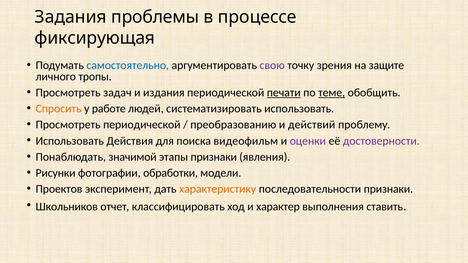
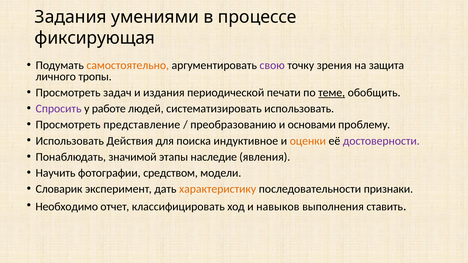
проблемы: проблемы -> умениями (155, 17)
самостоятельно colour: blue -> orange (128, 65)
защите: защите -> защита (386, 65)
печати underline: present -> none (284, 93)
Спросить colour: orange -> purple (59, 109)
Просмотреть периодической: периодической -> представление (142, 125)
действий: действий -> основами (312, 125)
видеофильм: видеофильм -> индуктивное (246, 141)
оценки colour: purple -> orange (308, 141)
этапы признаки: признаки -> наследие (214, 157)
Рисунки: Рисунки -> Научить (56, 173)
обработки: обработки -> средством (171, 173)
Проектов: Проектов -> Словарик (59, 189)
Школьников: Школьников -> Необходимо (67, 207)
характер: характер -> навыков (278, 207)
